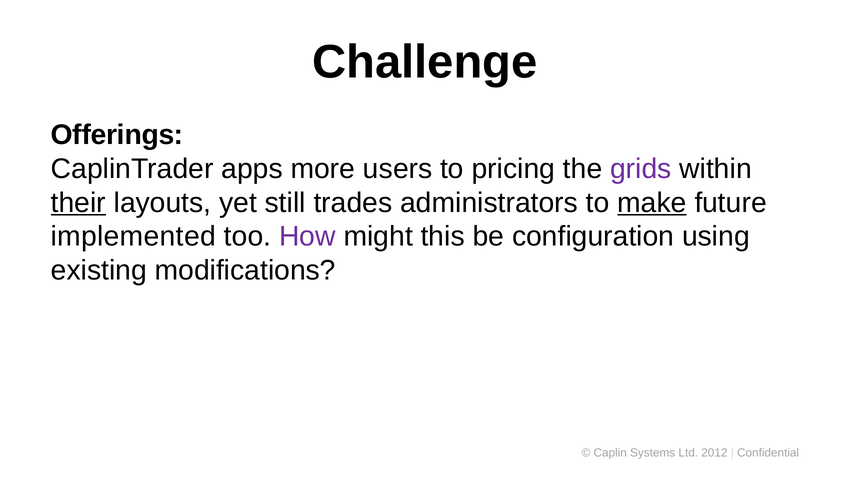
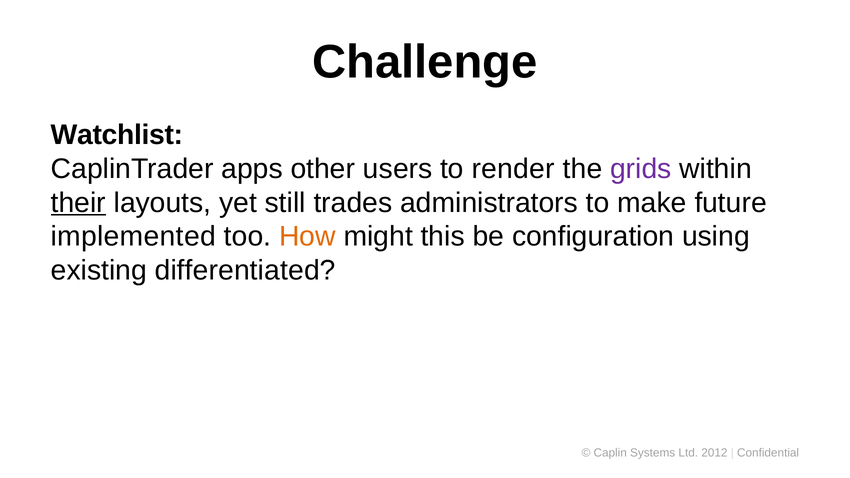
Offerings: Offerings -> Watchlist (117, 135)
more: more -> other (323, 169)
pricing: pricing -> render (513, 169)
make underline: present -> none (652, 203)
How colour: purple -> orange (307, 237)
modifications: modifications -> differentiated (245, 271)
